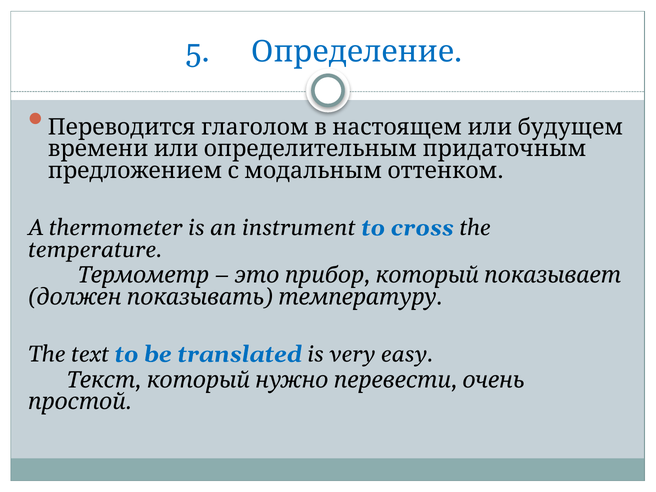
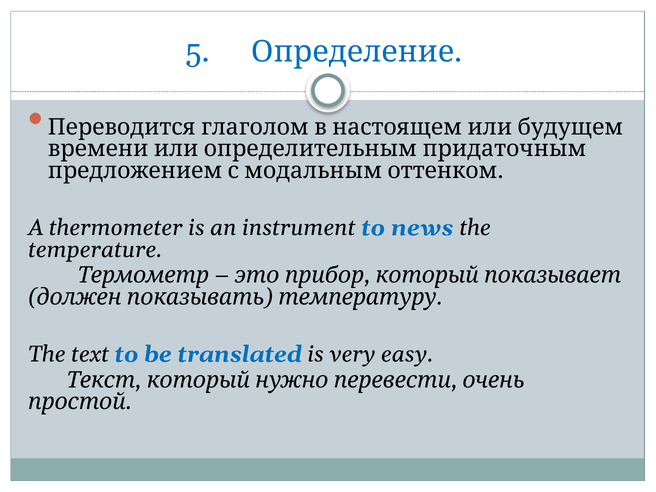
cross: cross -> news (422, 228)
